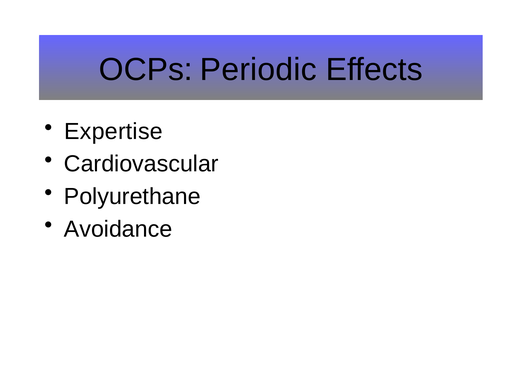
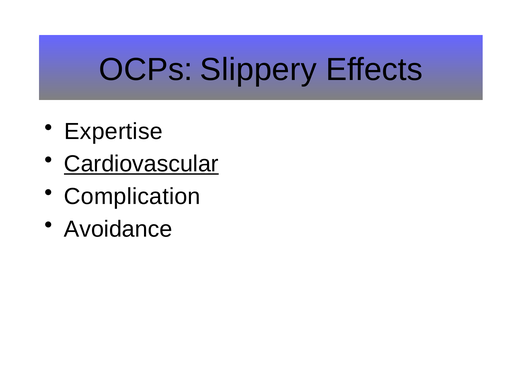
Periodic: Periodic -> Slippery (258, 70)
Cardiovascular underline: none -> present (141, 164)
Polyurethane: Polyurethane -> Complication (132, 196)
